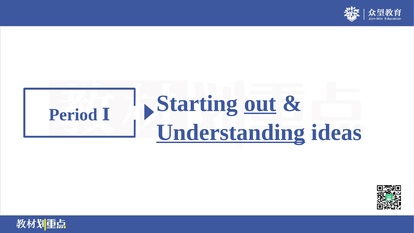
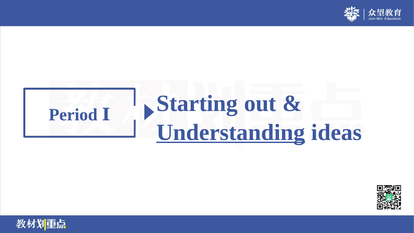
out underline: present -> none (260, 103)
